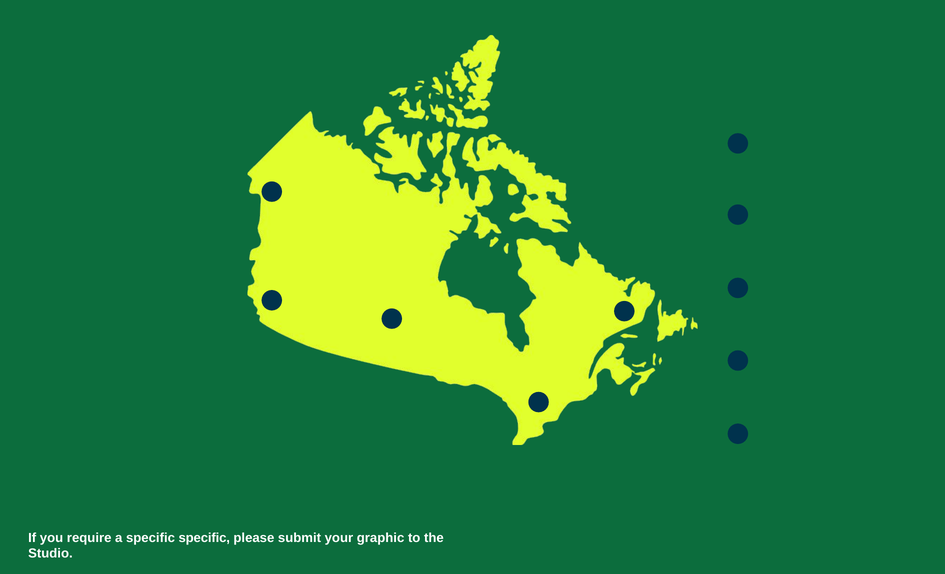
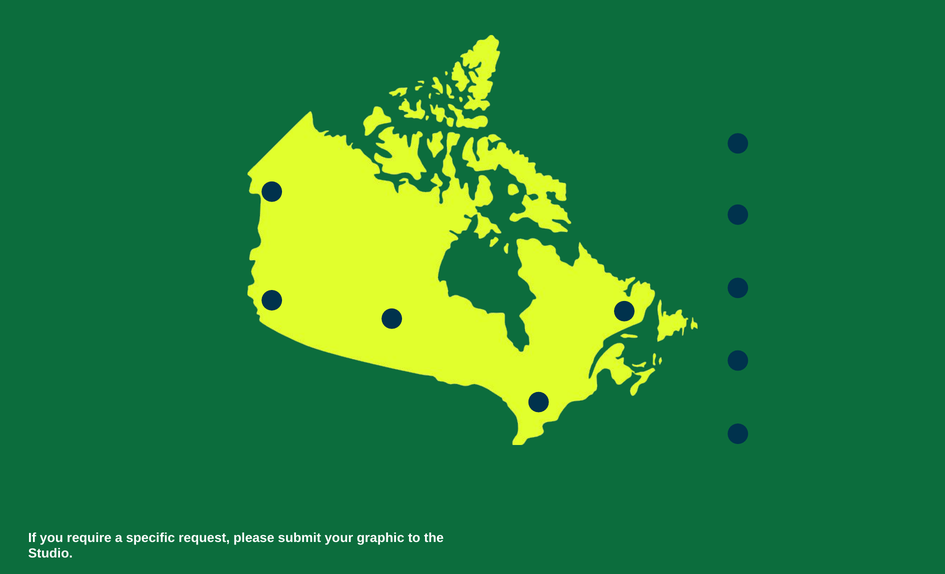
specific specific: specific -> request (204, 538)
